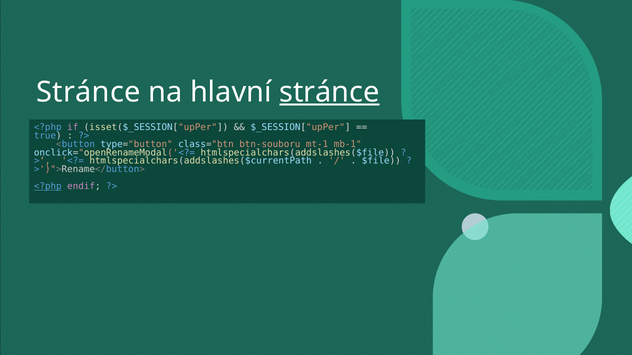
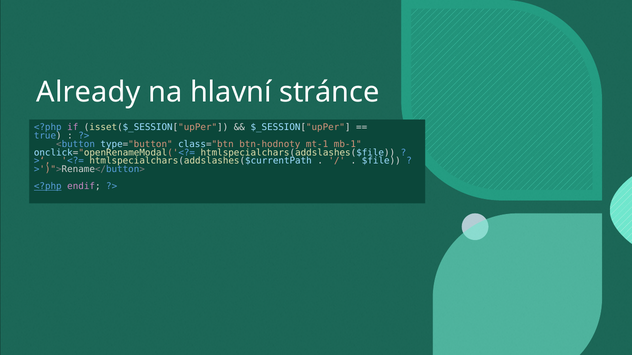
Stránce: Stránce -> Already (89, 92)
stránce underline: present -> none (329, 92)
btn-souboru: btn-souboru -> btn-hodnoty (270, 144)
